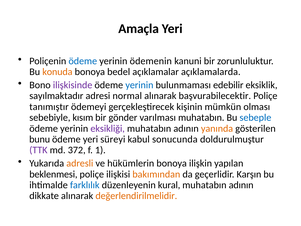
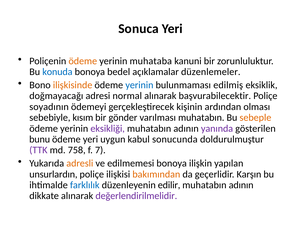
Amaçla: Amaçla -> Sonuca (139, 29)
ödeme colour: blue -> orange (83, 61)
ödemenin: ödemenin -> muhataba (151, 61)
konuda colour: orange -> blue (57, 72)
açıklamalarda: açıklamalarda -> düzenlemeler (211, 72)
ilişkisinde colour: purple -> orange (73, 85)
edebilir: edebilir -> edilmiş (228, 85)
sayılmaktadır: sayılmaktadır -> doğmayacağı (56, 96)
tanımıştır: tanımıştır -> soyadının (49, 107)
mümkün: mümkün -> ardından (223, 107)
sebeple colour: blue -> orange (255, 117)
yanında colour: orange -> purple (217, 128)
süreyi: süreyi -> uygun (113, 139)
372: 372 -> 758 (77, 150)
1: 1 -> 7 (100, 150)
hükümlerin: hükümlerin -> edilmemesi (131, 163)
beklenmesi: beklenmesi -> unsurlardın (53, 174)
kural: kural -> edilir (169, 185)
değerlendirilmelidir colour: orange -> purple (136, 196)
